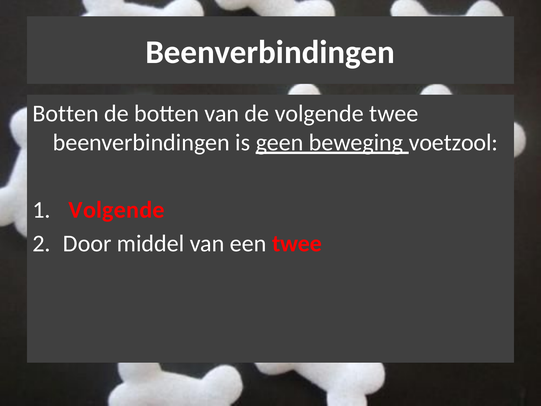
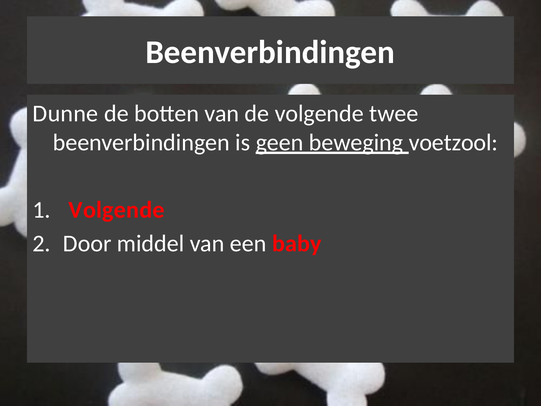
Botten: Botten -> Dunne (65, 113)
een twee: twee -> baby (297, 243)
